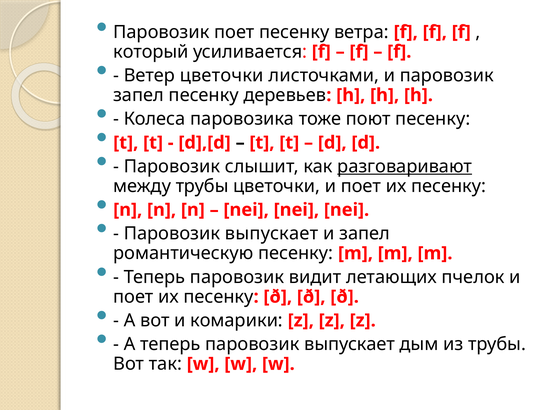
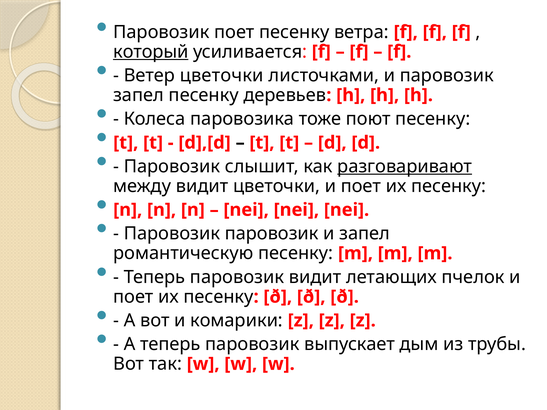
который underline: none -> present (151, 52)
между трубы: трубы -> видит (202, 186)
выпускает: выпускает -> паровозик (272, 234)
